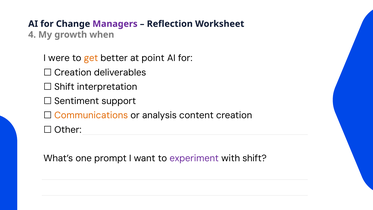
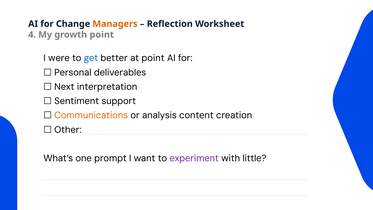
Managers colour: purple -> orange (115, 24)
growth when: when -> point (102, 35)
get colour: orange -> blue (91, 58)
Creation: Creation -> Personal (73, 72)
Shift: Shift -> Next (64, 87)
with shift: shift -> little (255, 158)
